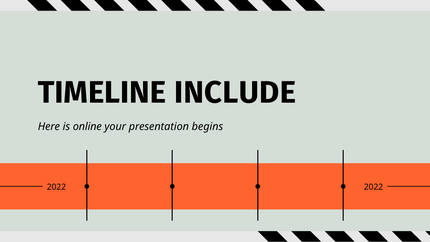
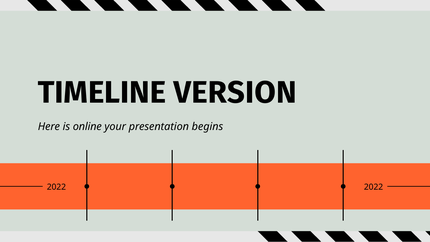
INCLUDE: INCLUDE -> VERSION (235, 93)
